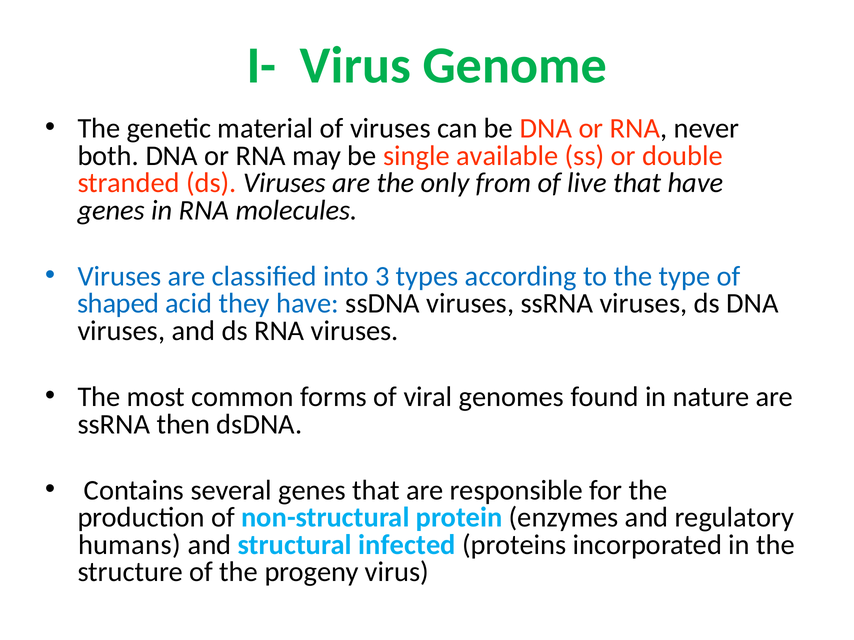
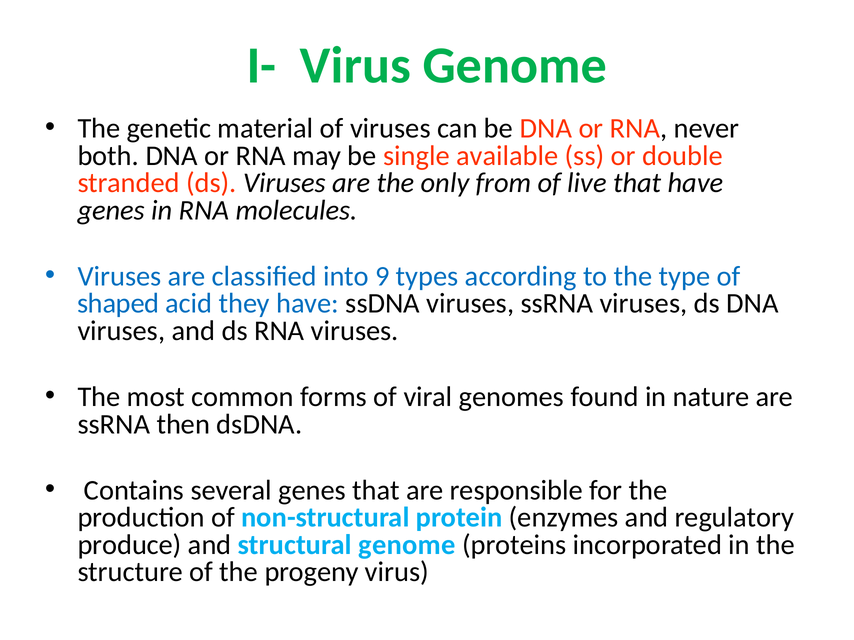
3: 3 -> 9 (382, 276)
humans: humans -> produce (130, 545)
structural infected: infected -> genome (407, 545)
